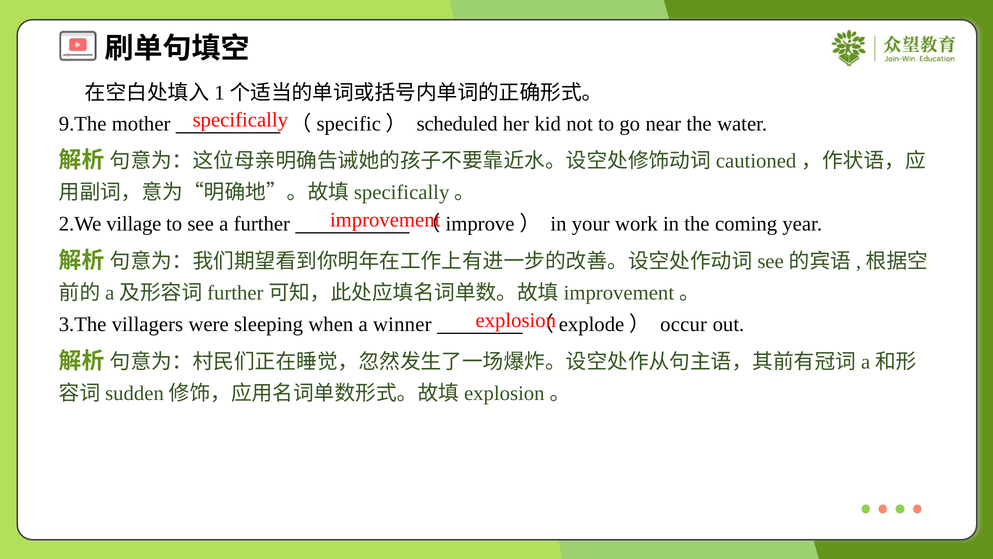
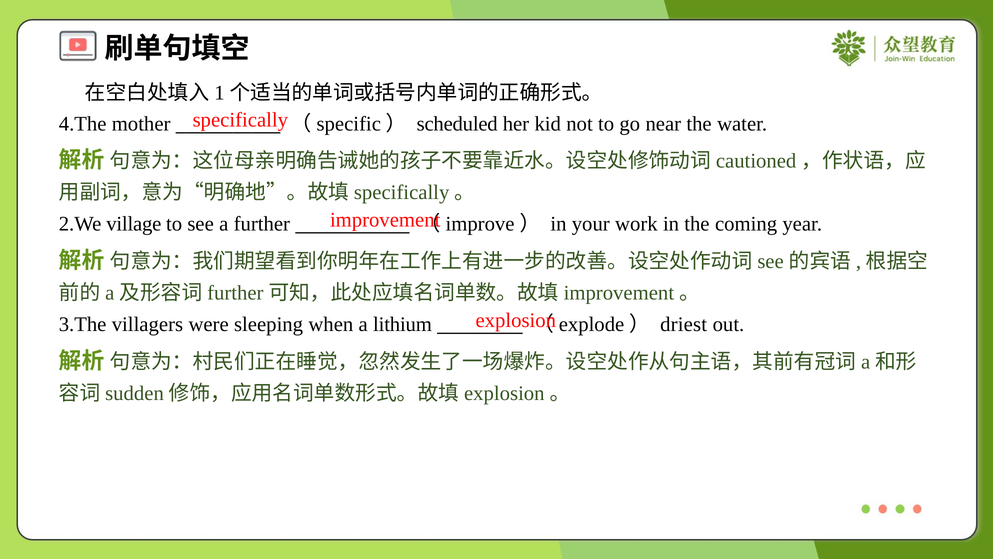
9.The: 9.The -> 4.The (83, 124)
winner: winner -> lithium (402, 324)
occur: occur -> driest (684, 324)
